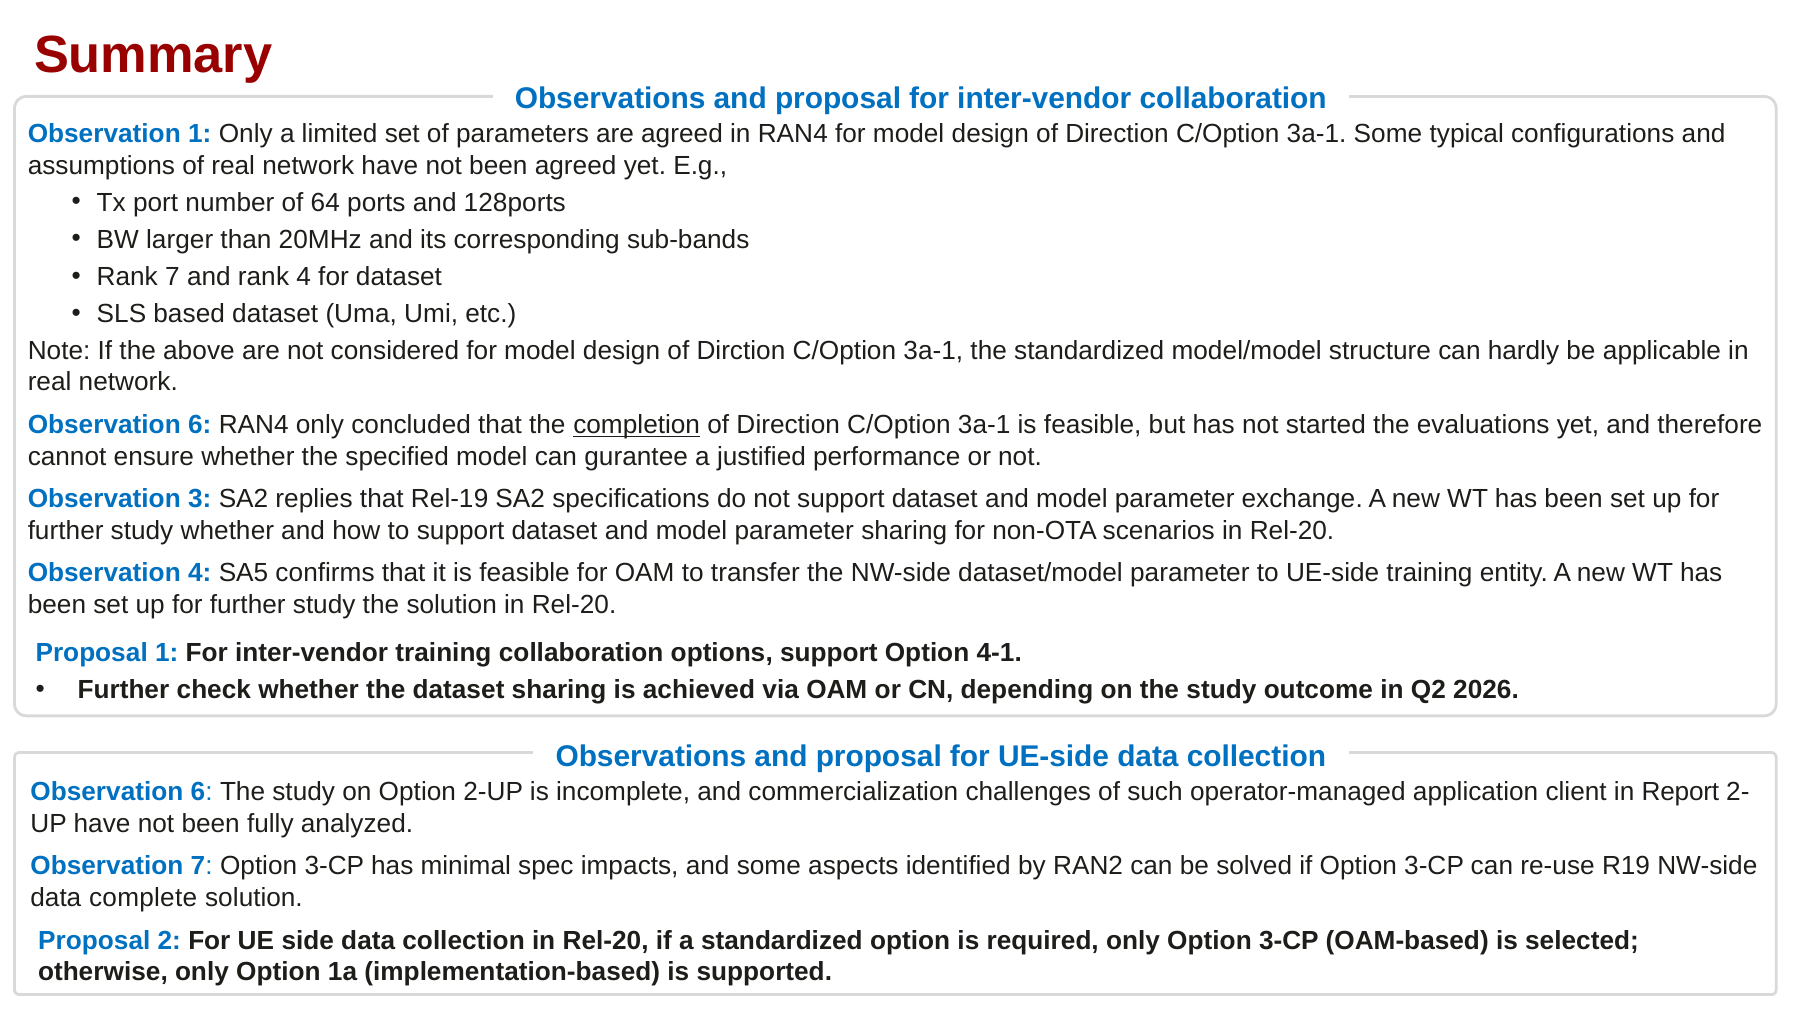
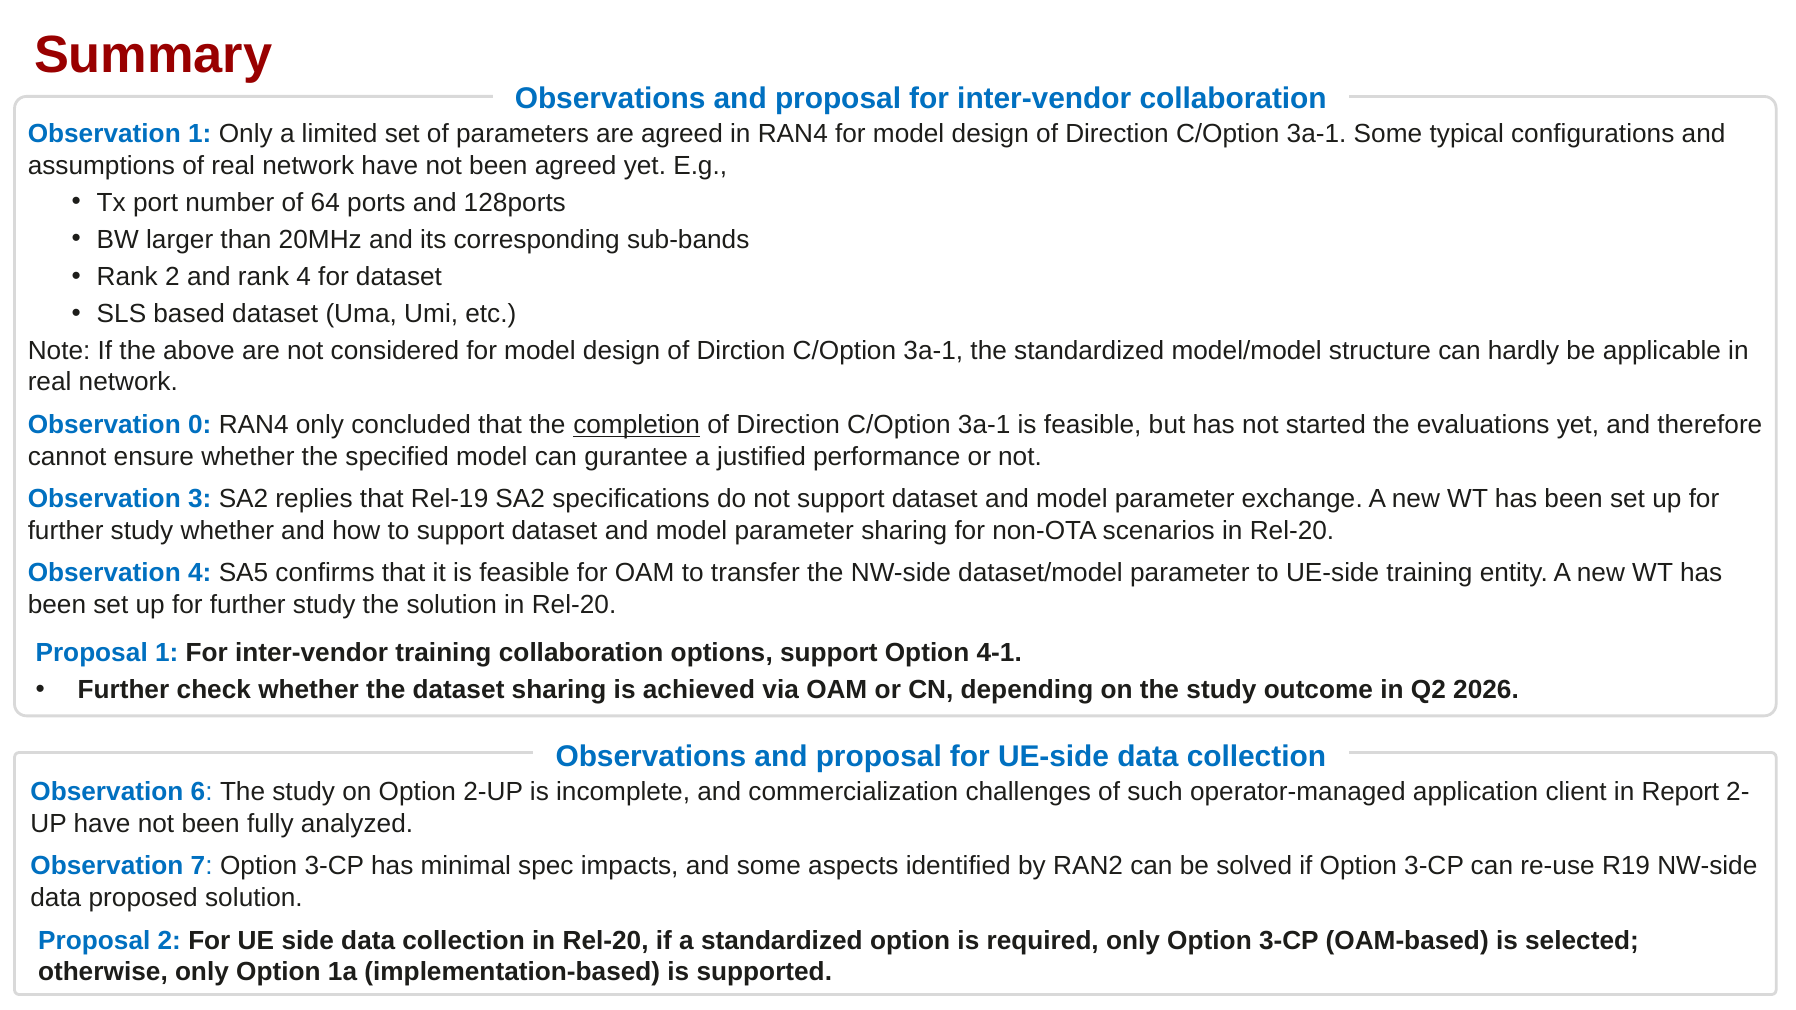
Rank 7: 7 -> 2 (172, 277)
6: 6 -> 0 (200, 425)
complete: complete -> proposed (143, 898)
